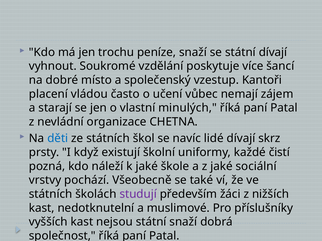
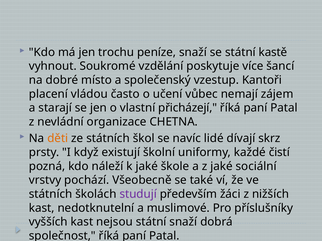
státní dívají: dívají -> kastě (273, 52)
minulých: minulých -> přicházejí (188, 108)
děti colour: blue -> orange (58, 139)
